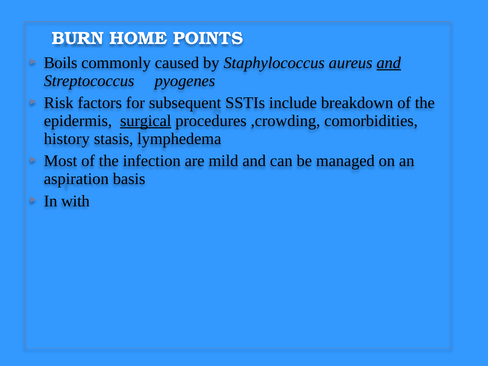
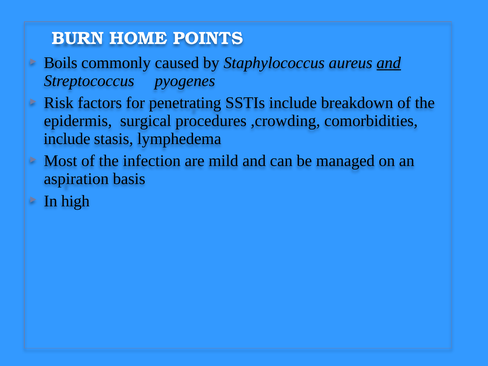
subsequent: subsequent -> penetrating (185, 103)
surgical underline: present -> none (146, 121)
history: history -> include (67, 139)
with: with -> high (75, 201)
